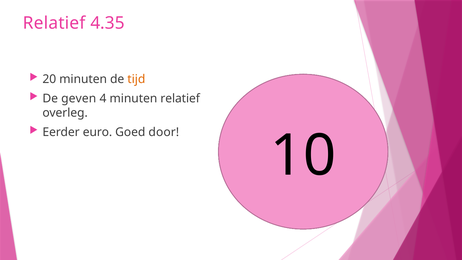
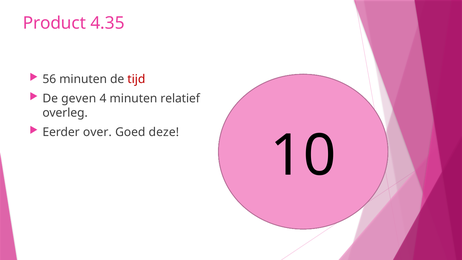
Relatief: Relatief -> Product (54, 23)
20: 20 -> 56 (49, 79)
tijd colour: orange -> red (136, 79)
euro: euro -> over (97, 132)
door: door -> deze (164, 132)
